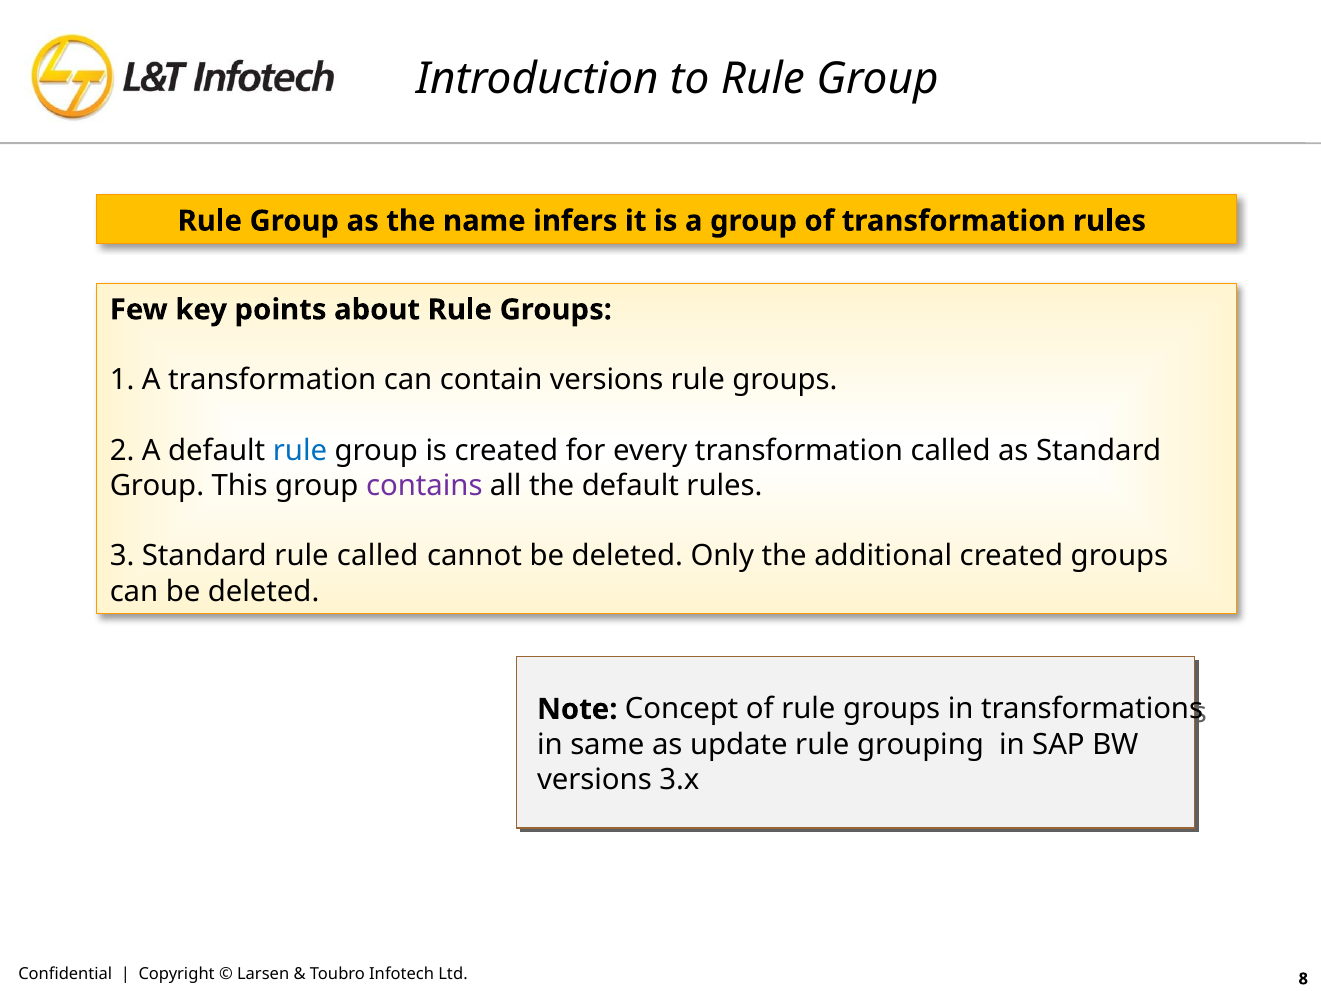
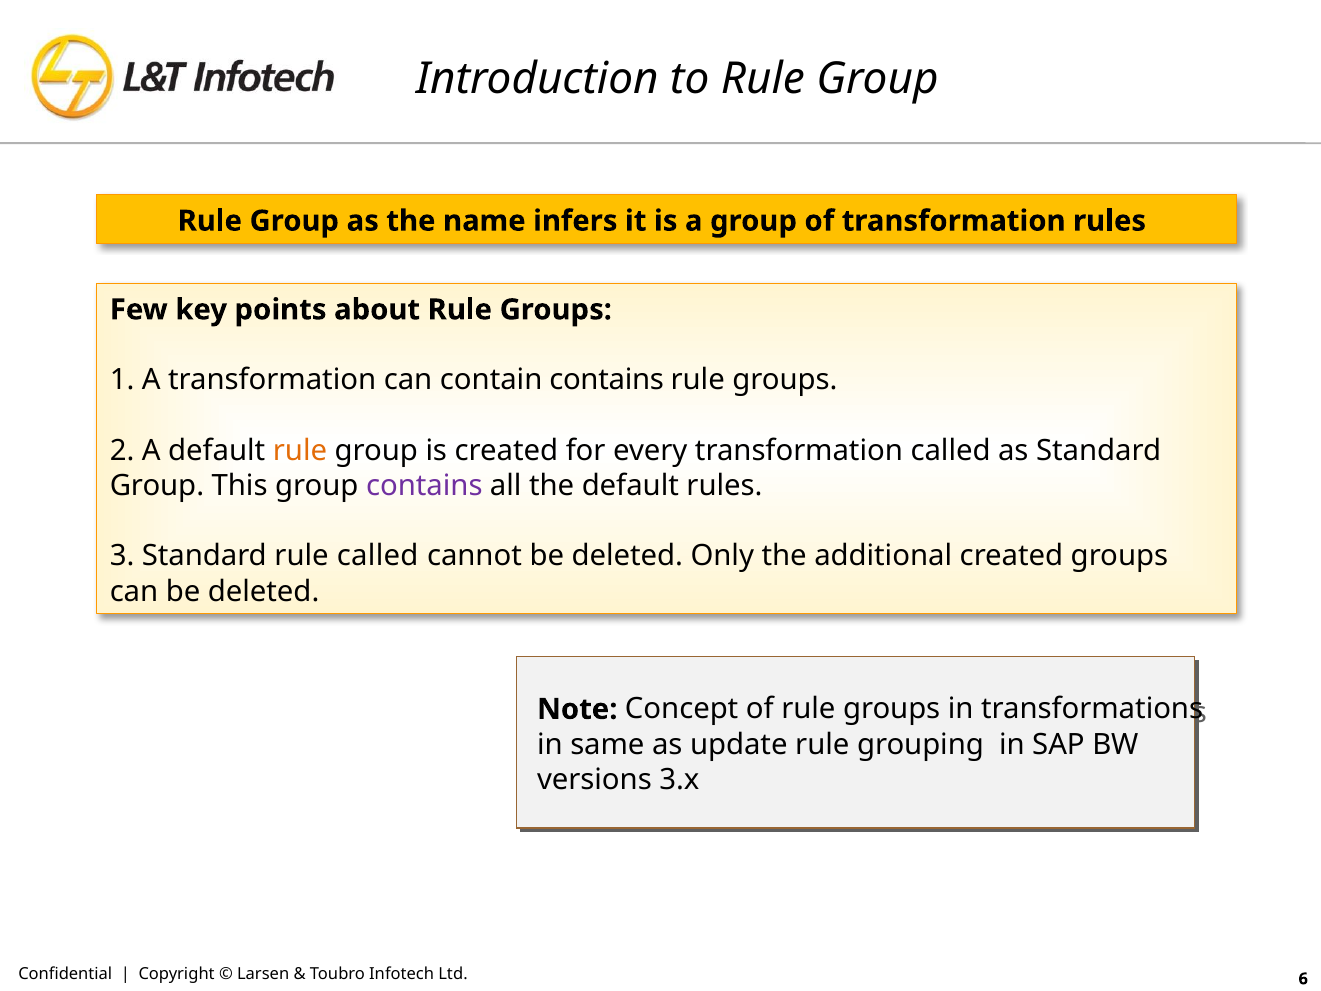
contain versions: versions -> contains (607, 380)
rule colour: blue -> orange (300, 450)
8: 8 -> 6 (1303, 979)
